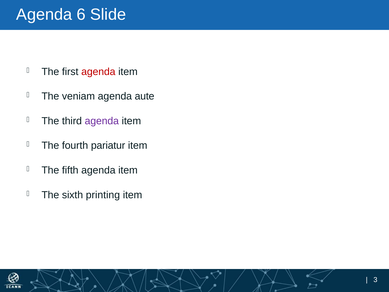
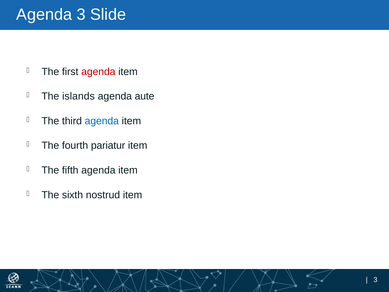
Agenda 6: 6 -> 3 (81, 15)
veniam: veniam -> islands (78, 96)
agenda colour: purple -> blue (102, 121)
printing: printing -> nostrud (103, 195)
